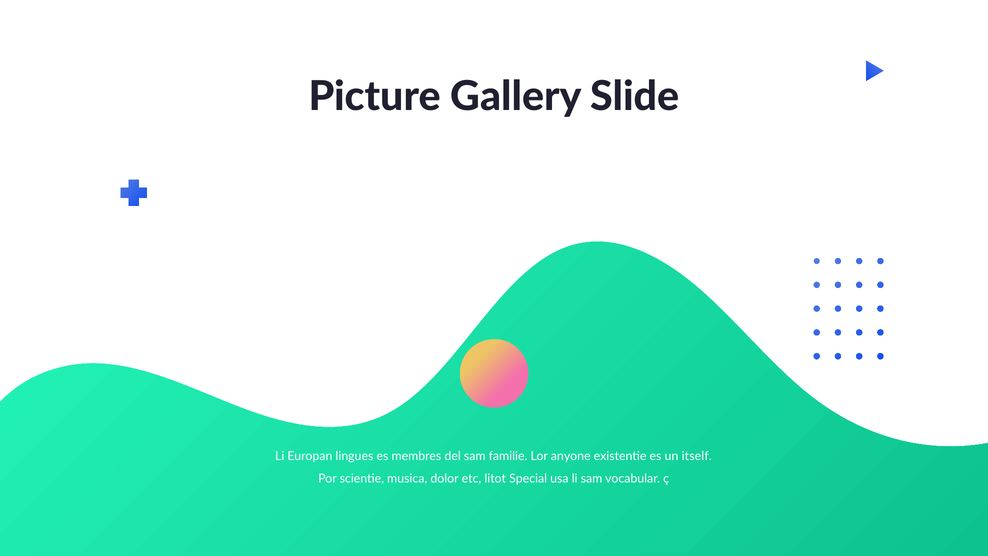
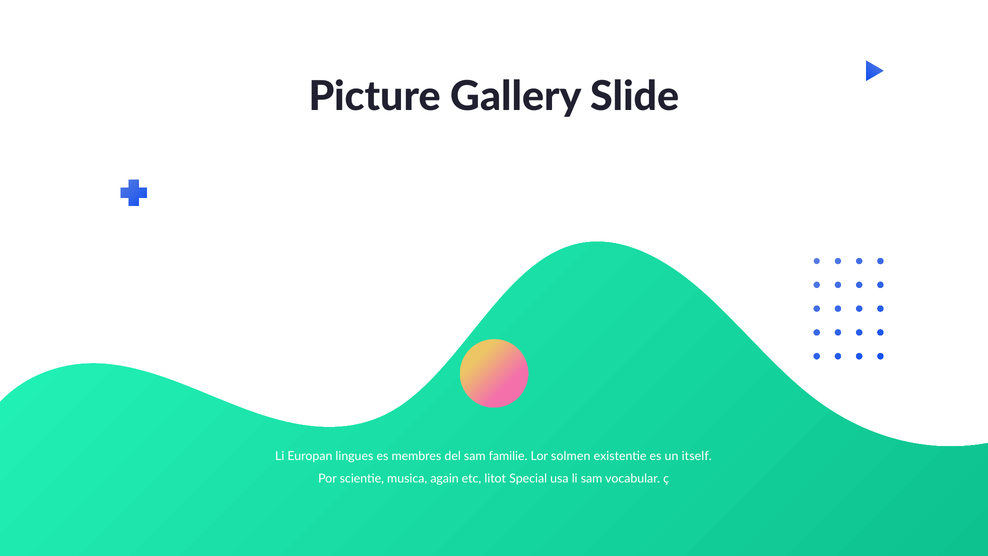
anyone: anyone -> solmen (571, 456)
dolor: dolor -> again (445, 478)
